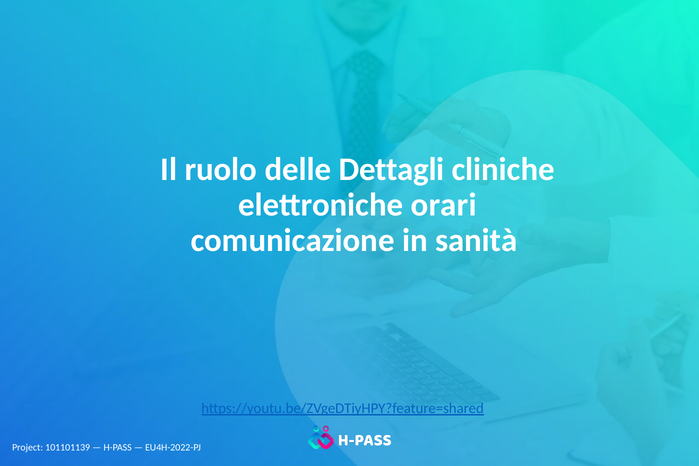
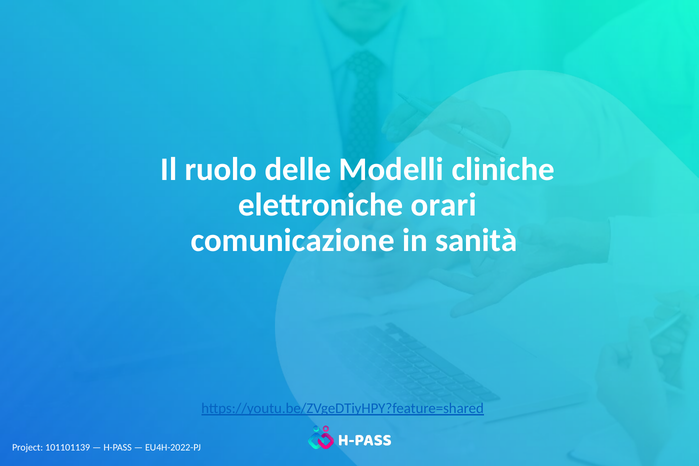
Dettagli: Dettagli -> Modelli (391, 169)
